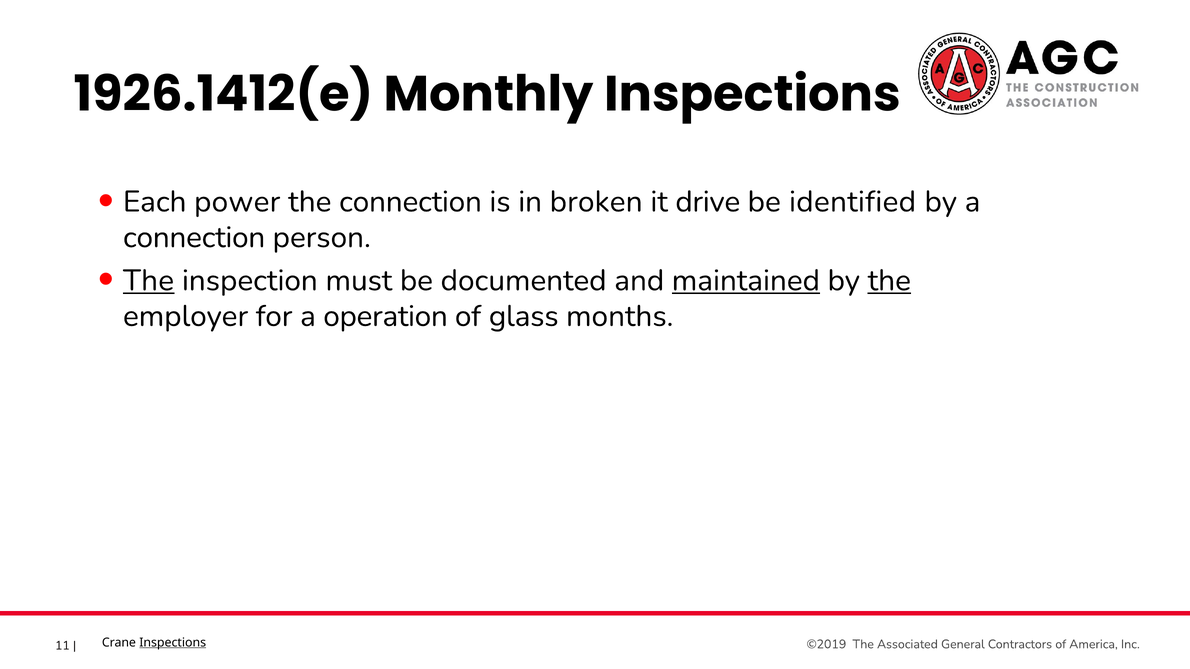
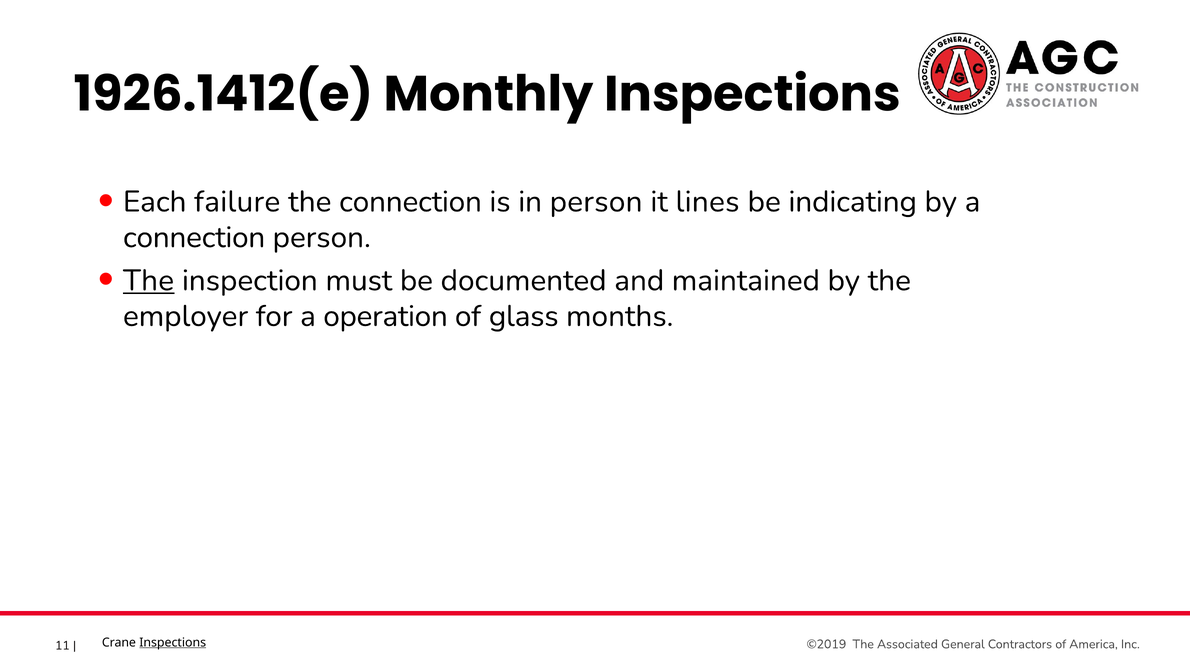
power: power -> failure (237, 202)
in broken: broken -> person (596, 202)
drive: drive -> lines (708, 202)
identified: identified -> indicating (853, 202)
maintained underline: present -> none (746, 281)
the underline: present -> none (889, 281)
